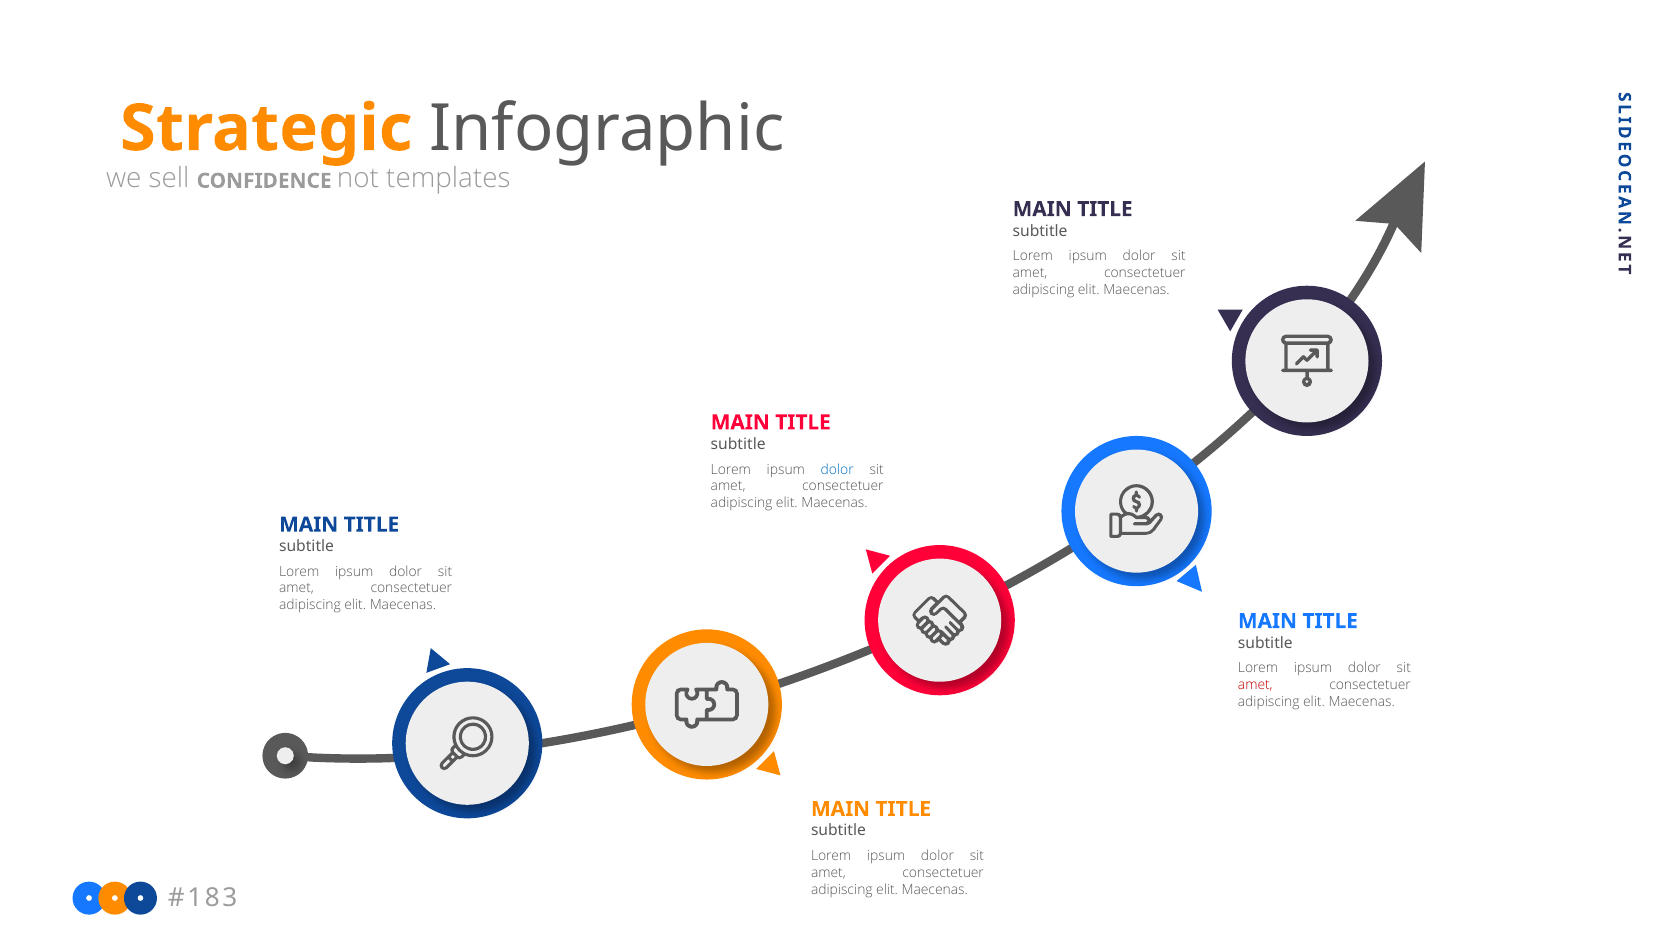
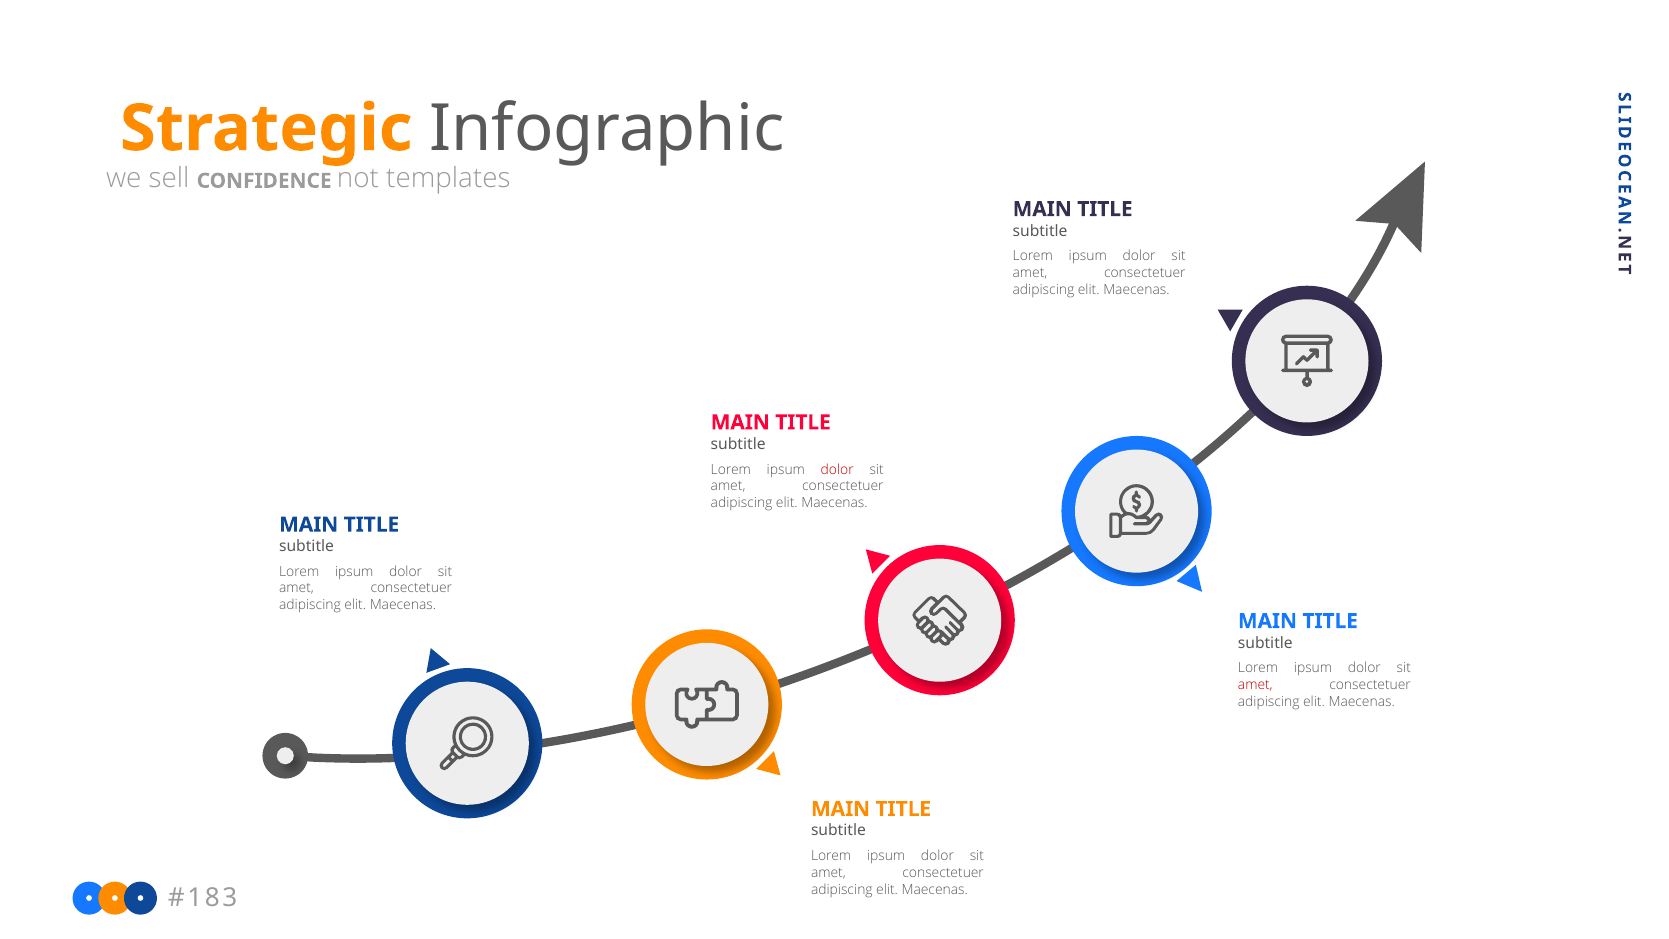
dolor colour: blue -> red (837, 469)
